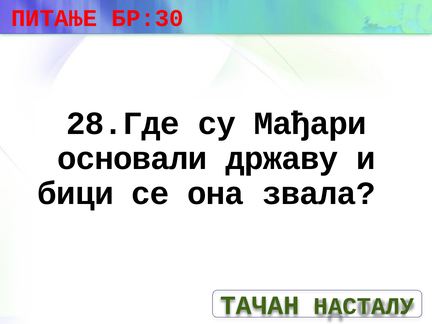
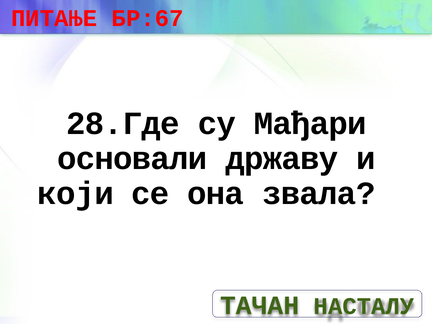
БР:30: БР:30 -> БР:67 (148, 18)
бици: бици -> који (76, 193)
